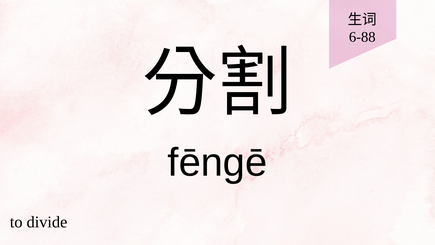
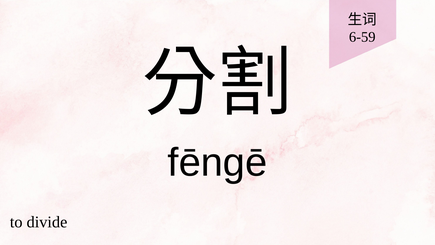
6-88: 6-88 -> 6-59 (362, 37)
